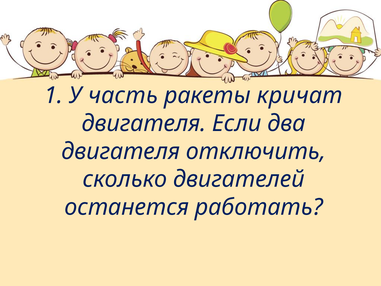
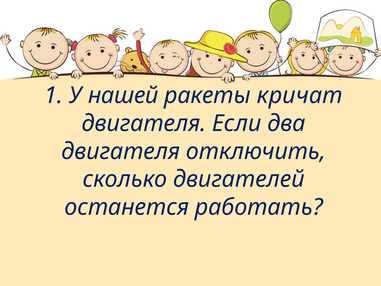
У часть: часть -> нашей (123, 95)
